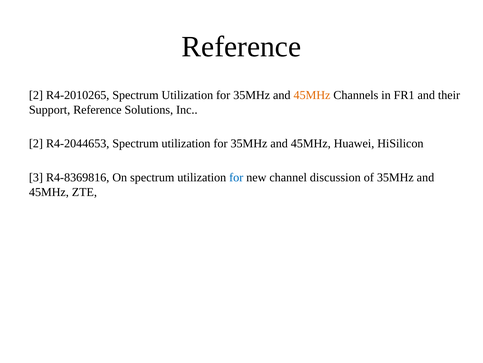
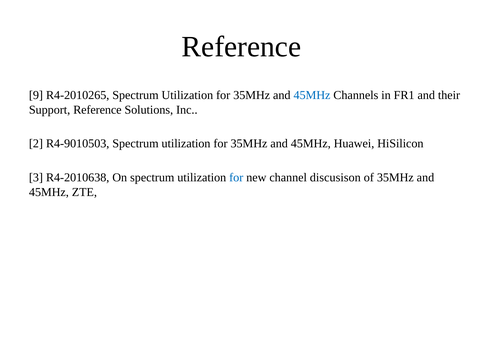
2: 2 -> 9 (36, 95)
45MHz colour: orange -> blue (312, 95)
R4-2044653: R4-2044653 -> R4-9010503 (78, 143)
R4-8369816: R4-8369816 -> R4-2010638 (78, 177)
discussion: discussion -> discusison (335, 177)
